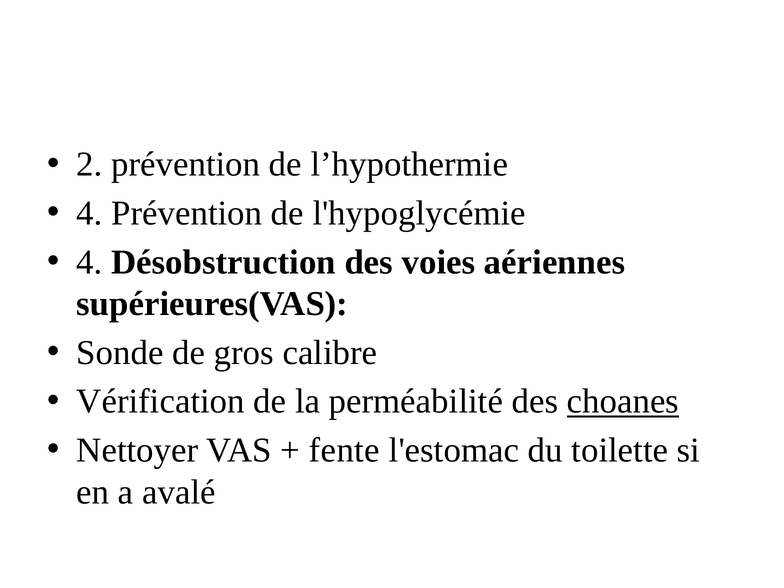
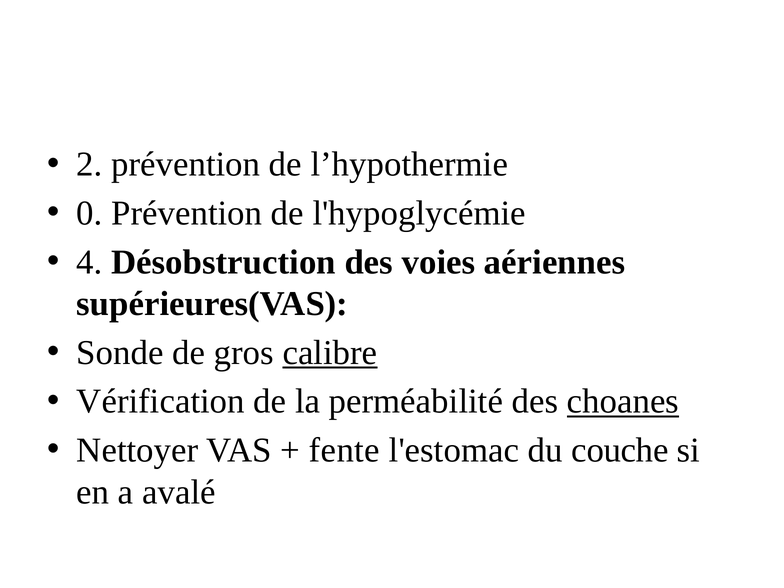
4: 4 -> 0 (90, 213)
calibre underline: none -> present (330, 353)
toilette: toilette -> couche (620, 450)
